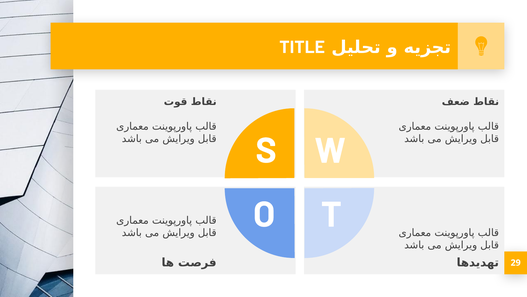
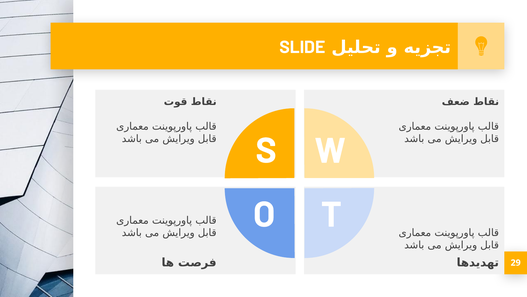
TITLE: TITLE -> SLIDE (302, 47)
